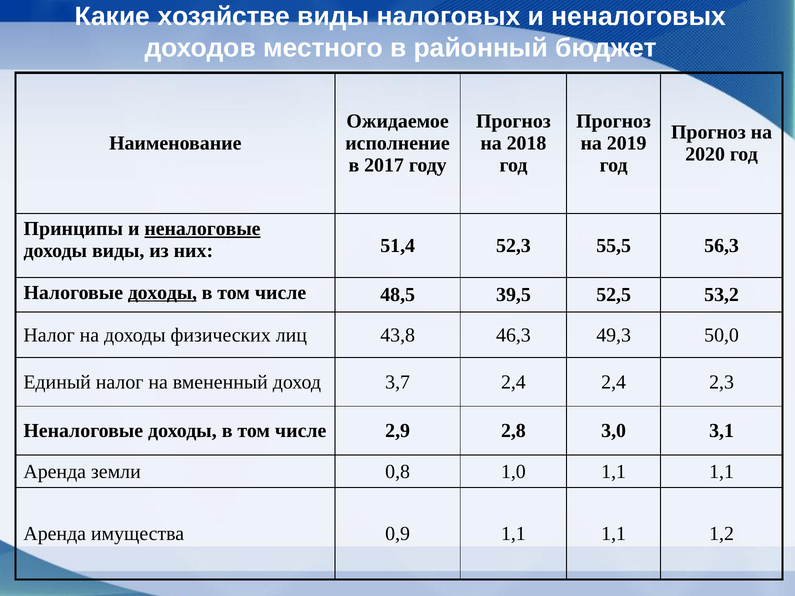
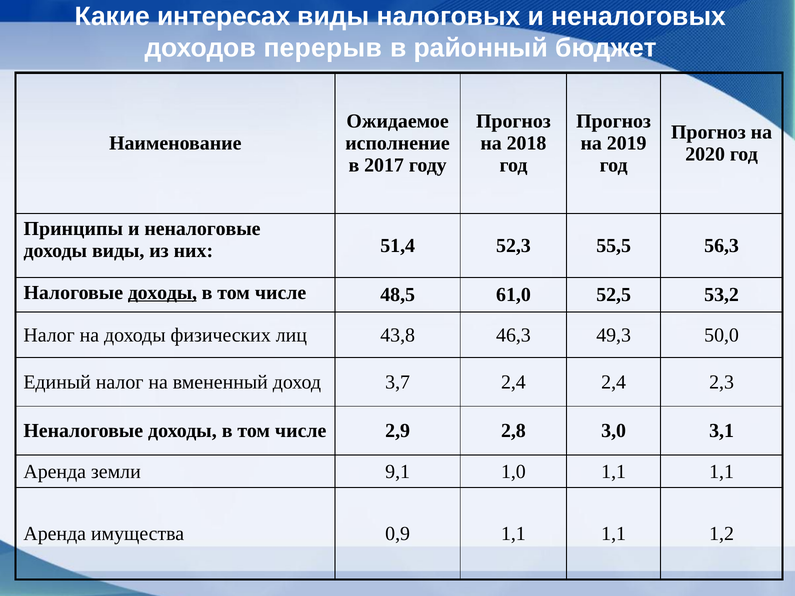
хозяйстве: хозяйстве -> интересах (224, 16)
местного: местного -> перерыв (323, 48)
неналоговые underline: present -> none (202, 229)
39,5: 39,5 -> 61,0 (513, 295)
0,8: 0,8 -> 9,1 (398, 472)
